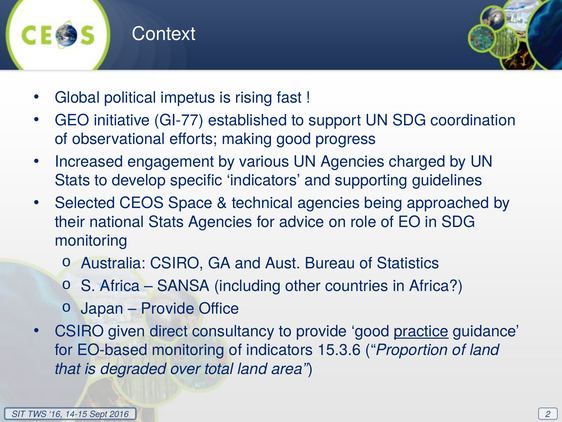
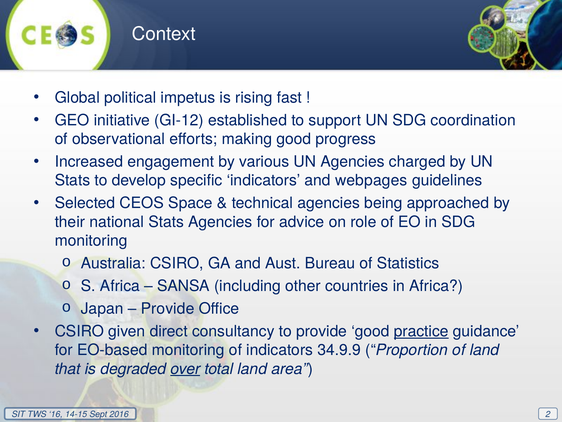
GI-77: GI-77 -> GI-12 (179, 120)
supporting: supporting -> webpages (371, 180)
15.3.6: 15.3.6 -> 34.9.9 (339, 350)
over underline: none -> present (185, 368)
